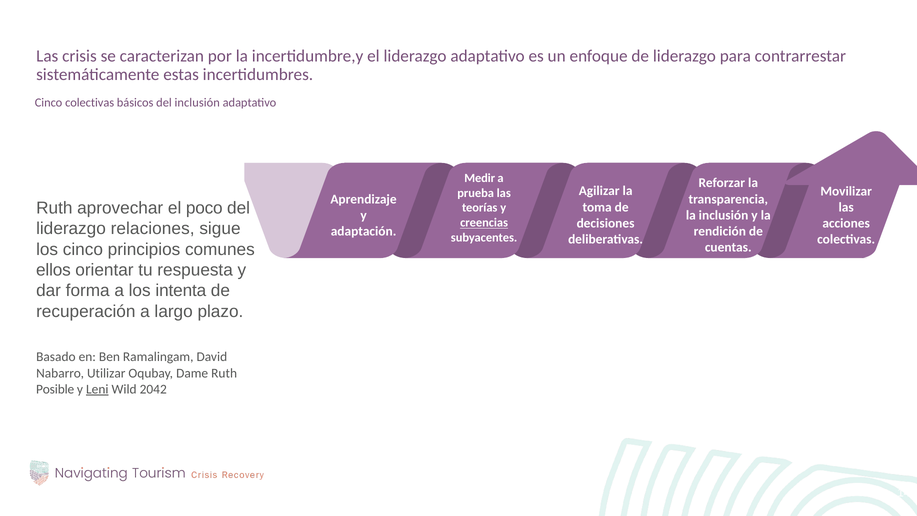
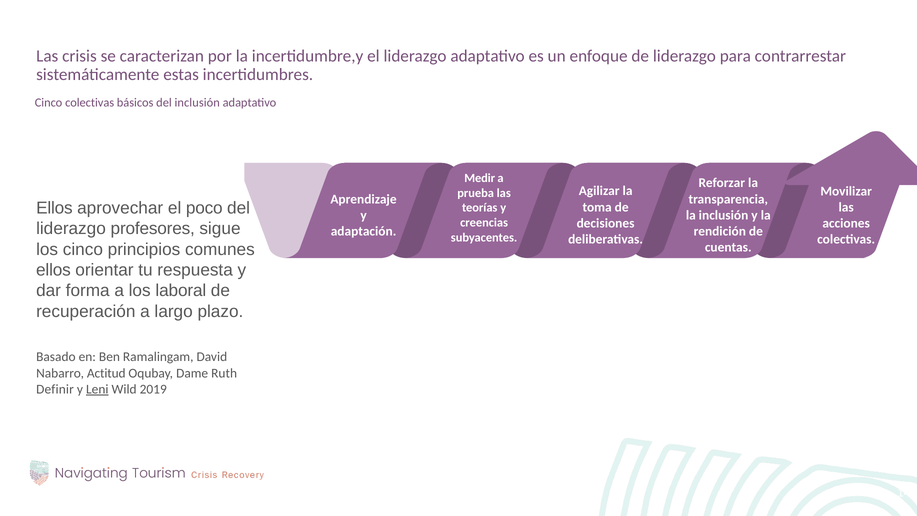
Ruth: Ruth -> Ellos (54, 208)
creencias underline: present -> none (484, 223)
relaciones: relaciones -> profesores (153, 229)
intenta: intenta -> laboral (181, 291)
Utilizar: Utilizar -> Actitud (106, 373)
Posible: Posible -> Definir (55, 389)
2042: 2042 -> 2019 (153, 389)
